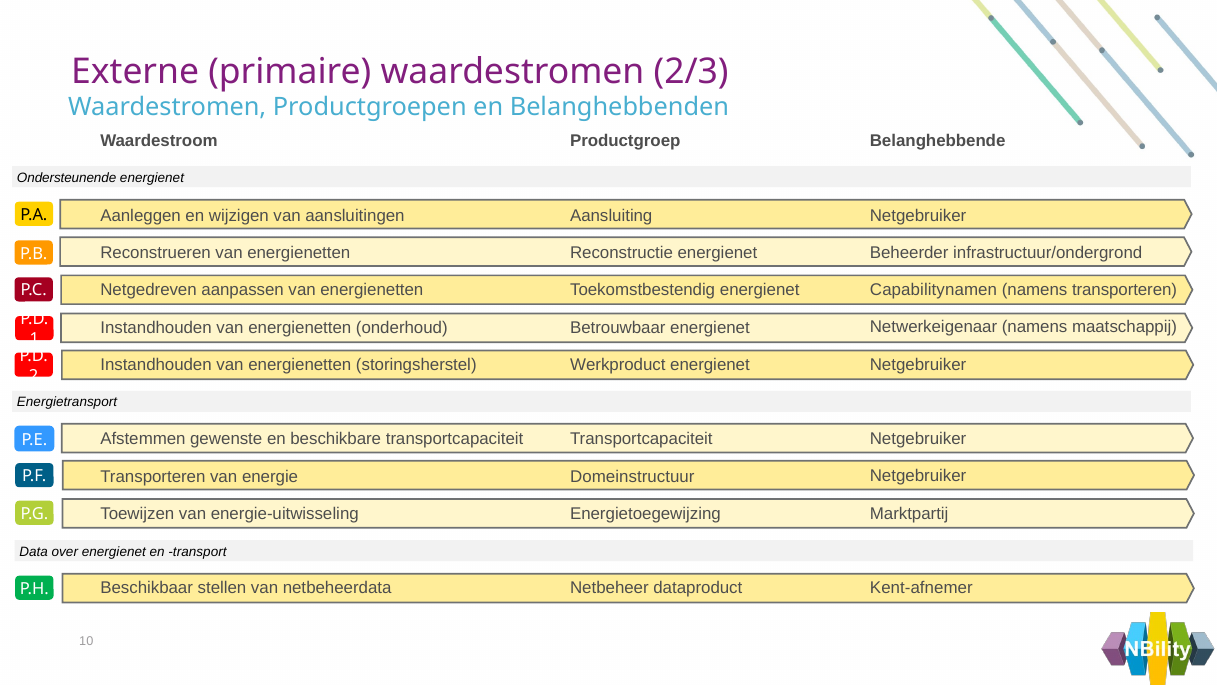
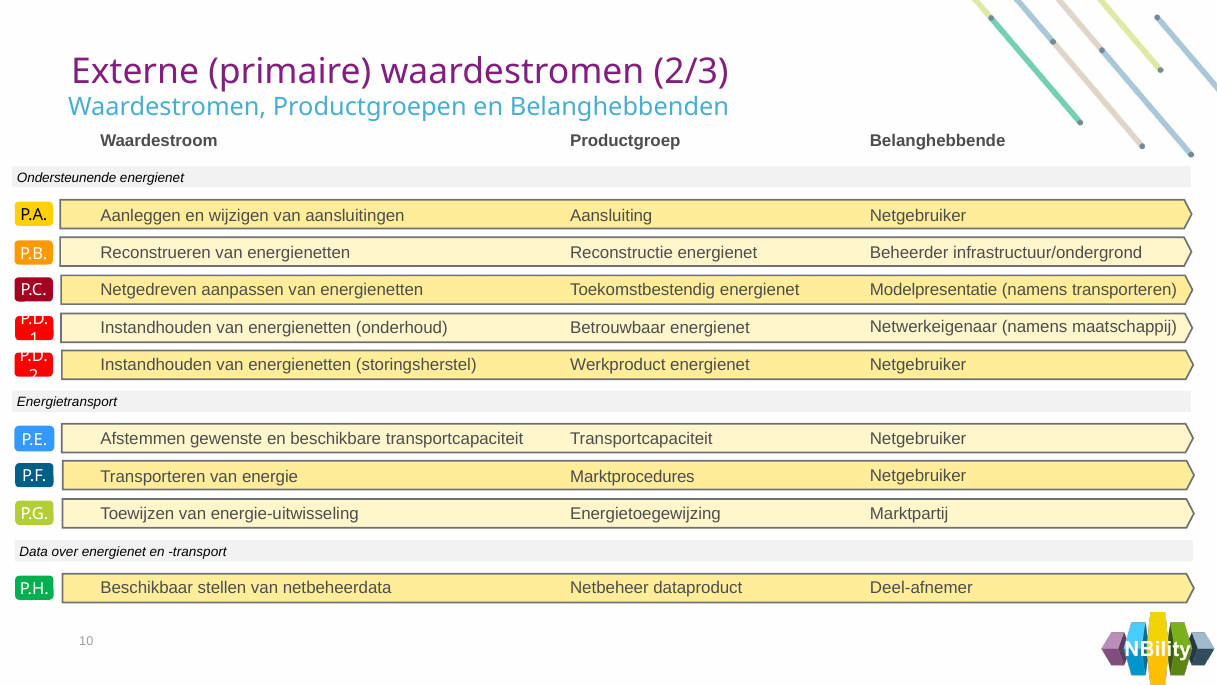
Capabilitynamen: Capabilitynamen -> Modelpresentatie (934, 290)
Domeinstructuur: Domeinstructuur -> Marktprocedures (632, 476)
Kent-afnemer: Kent-afnemer -> Deel-afnemer (921, 588)
